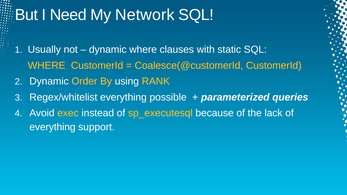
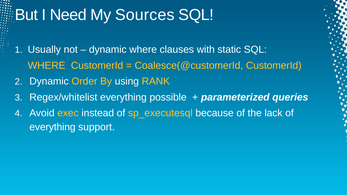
Network: Network -> Sources (145, 15)
